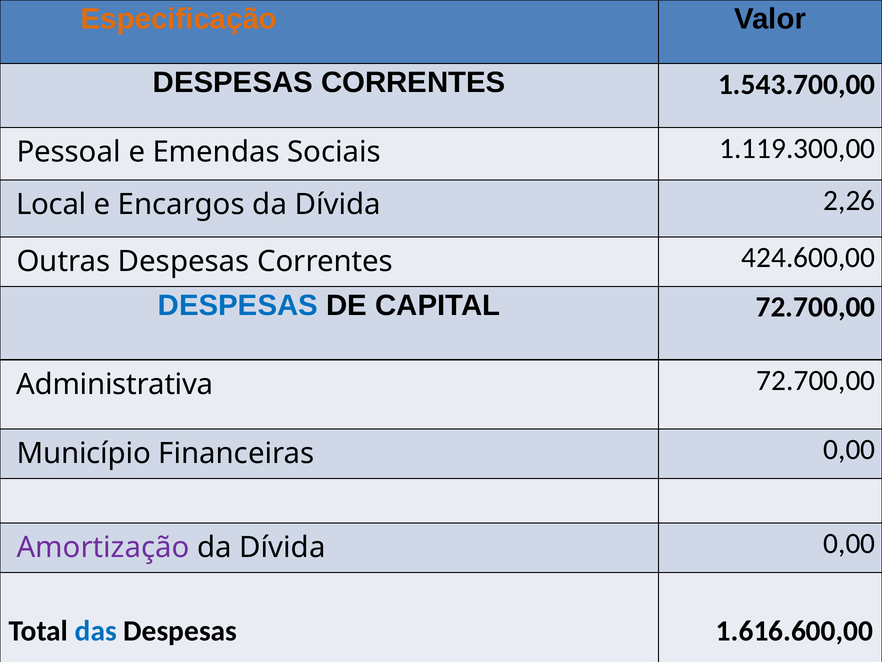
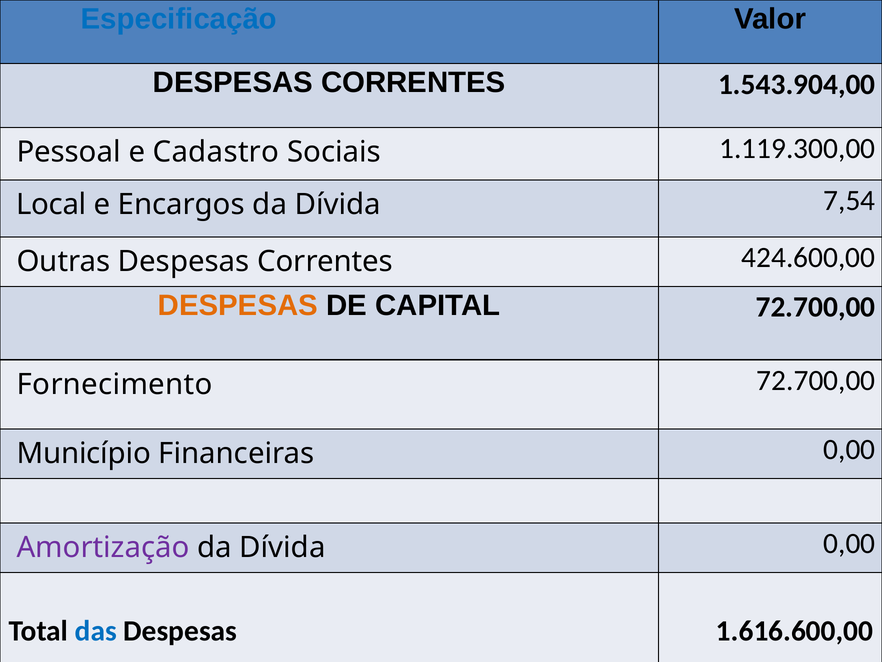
Especificação colour: orange -> blue (179, 19)
1.543.700,00: 1.543.700,00 -> 1.543.904,00 (797, 84)
Emendas: Emendas -> Cadastro (216, 152)
2,26: 2,26 -> 7,54 (849, 200)
DESPESAS colour: blue -> orange (238, 305)
Administrativa: Administrativa -> Fornecimento (115, 384)
